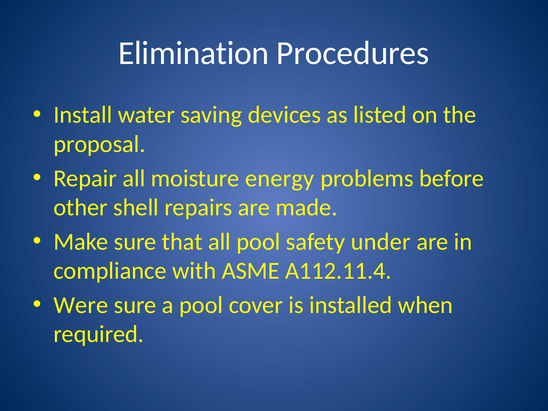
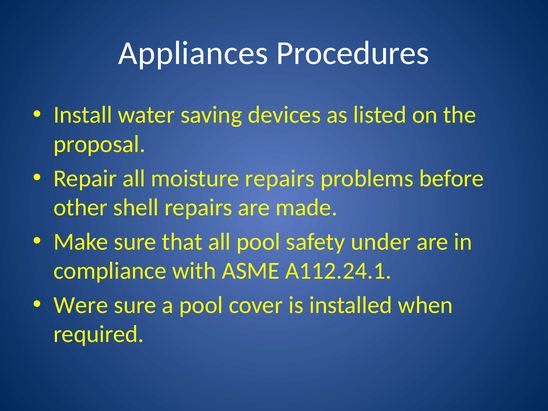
Elimination: Elimination -> Appliances (193, 53)
moisture energy: energy -> repairs (280, 178)
A112.11.4: A112.11.4 -> A112.24.1 (338, 271)
